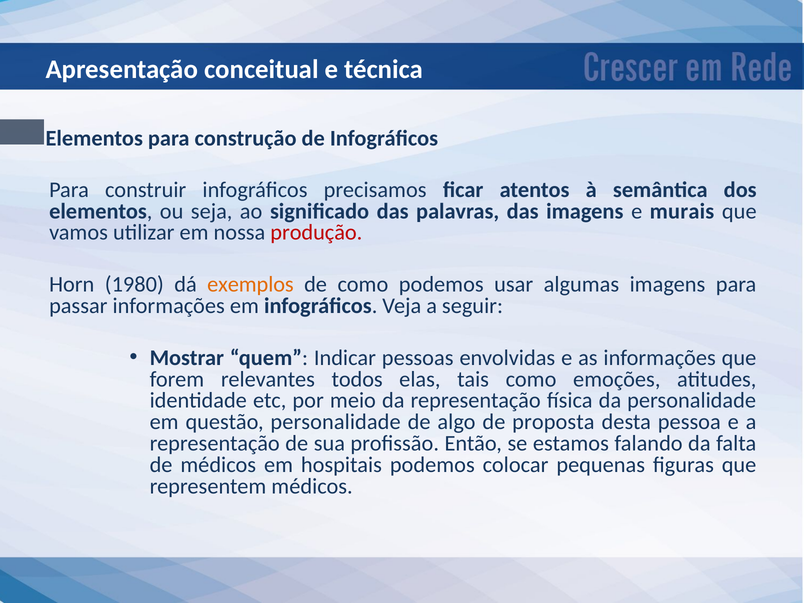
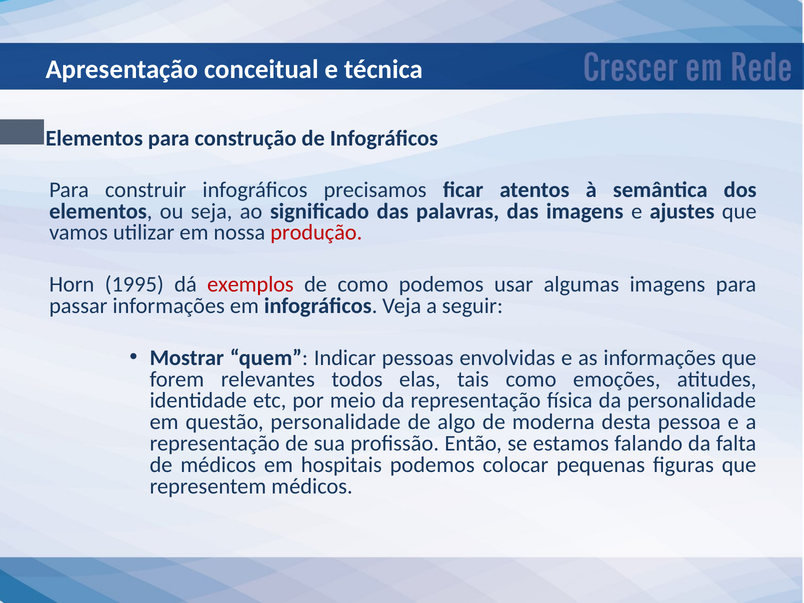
murais: murais -> ajustes (682, 211)
1980: 1980 -> 1995 (134, 284)
exemplos colour: orange -> red (250, 284)
proposta: proposta -> moderna (553, 422)
